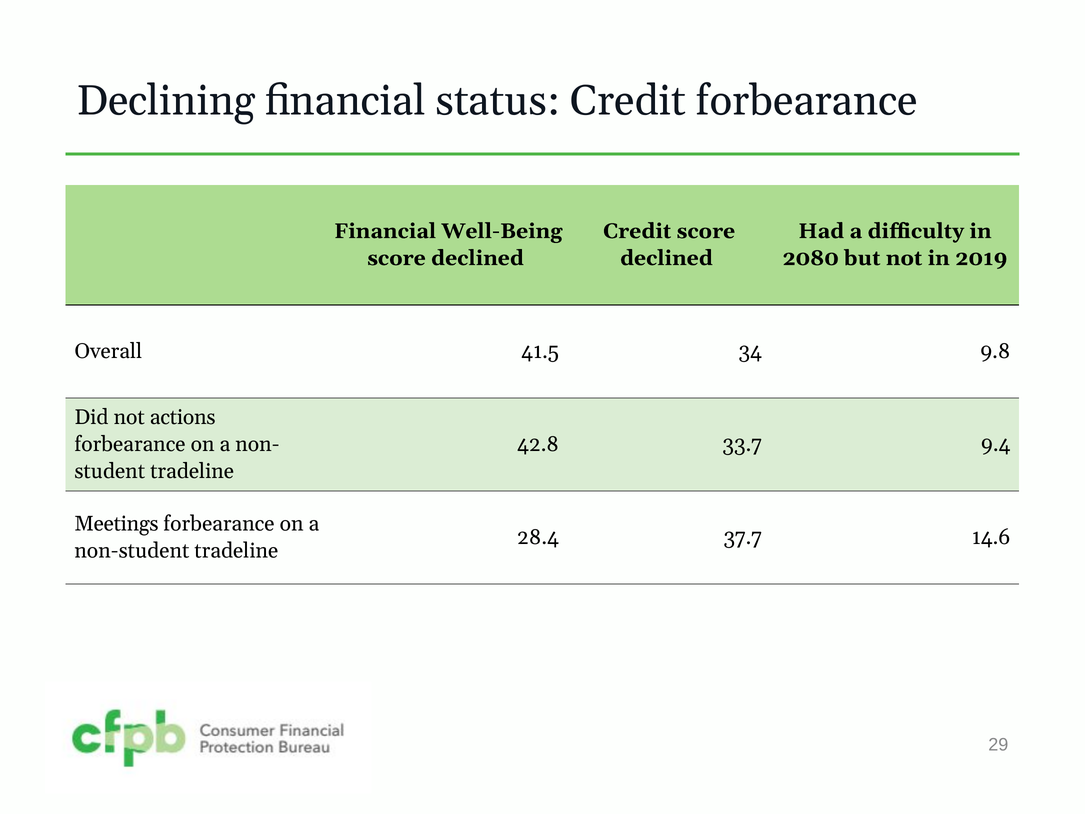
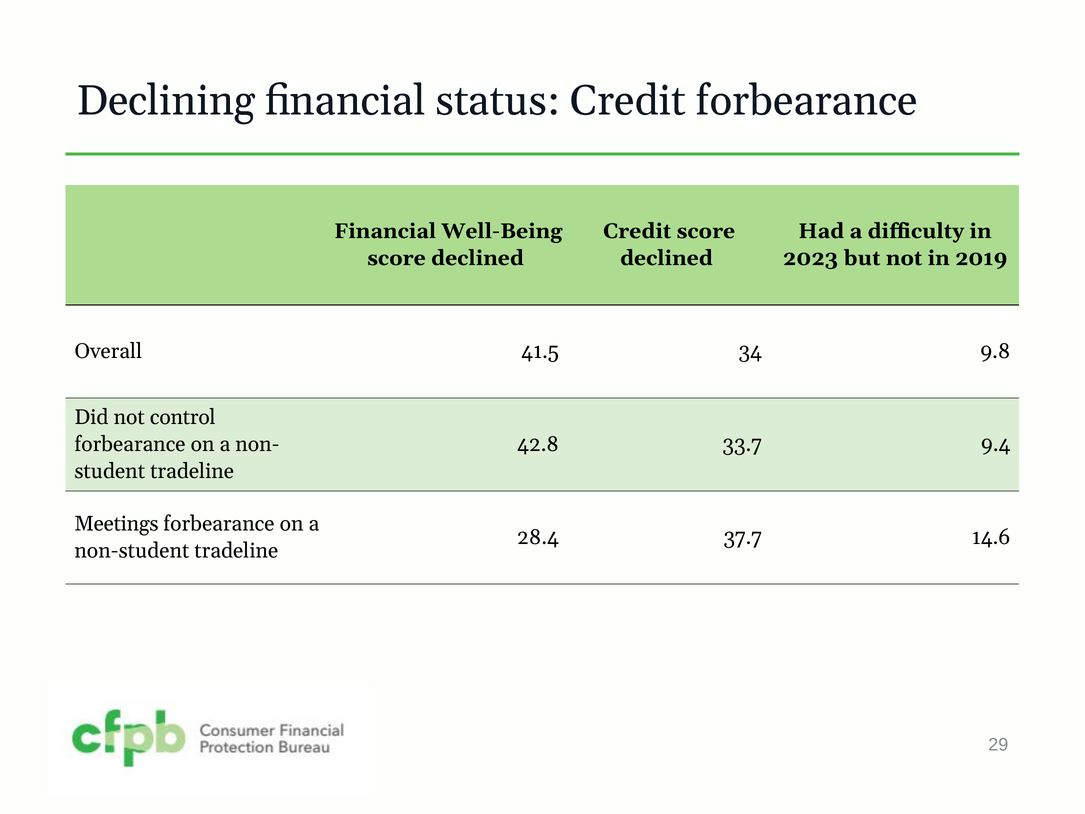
2080: 2080 -> 2023 (810, 258)
actions: actions -> control (183, 417)
